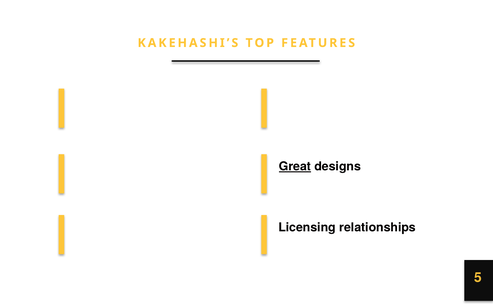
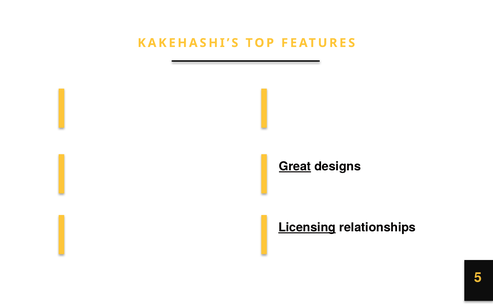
Licensing underline: none -> present (307, 228)
